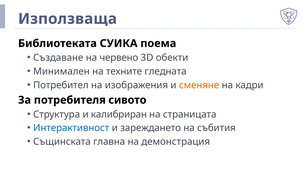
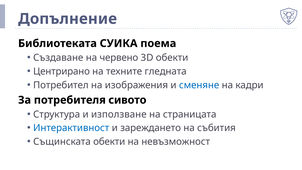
Използваща: Използваща -> Допълнение (68, 19)
Минимален: Минимален -> Центрирано (62, 71)
сменяне colour: orange -> blue (199, 85)
калибриран: калибриран -> използване (119, 114)
Същинската главна: главна -> обекти (109, 142)
демонстрация: демонстрация -> невъзможност (176, 142)
